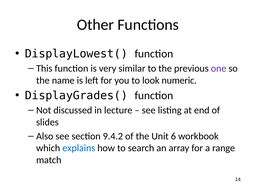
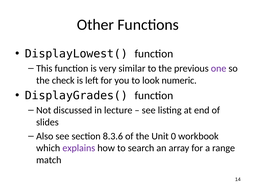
name: name -> check (63, 80)
9.4.2: 9.4.2 -> 8.3.6 (113, 136)
6: 6 -> 0 (173, 136)
explains colour: blue -> purple (79, 148)
